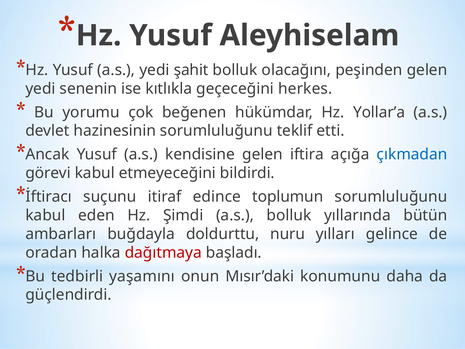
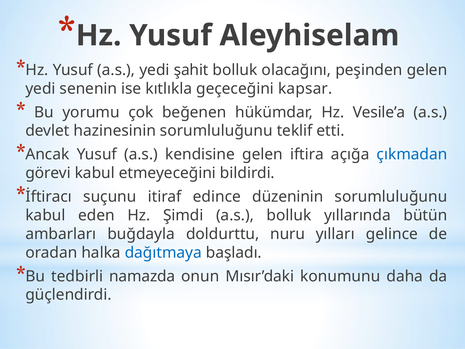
herkes: herkes -> kapsar (305, 89)
Yollar’a: Yollar’a -> Vesile’a (379, 112)
toplumun: toplumun -> düzeninin (288, 197)
dağıtmaya colour: red -> blue (163, 252)
yaşamını: yaşamını -> namazda (142, 276)
